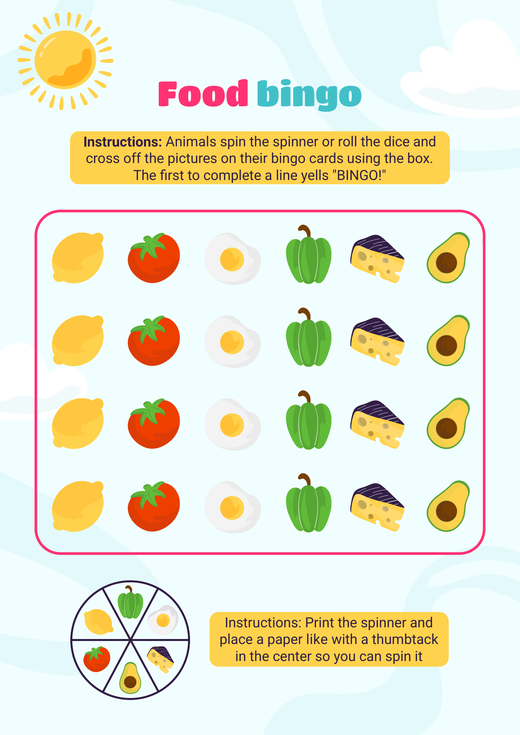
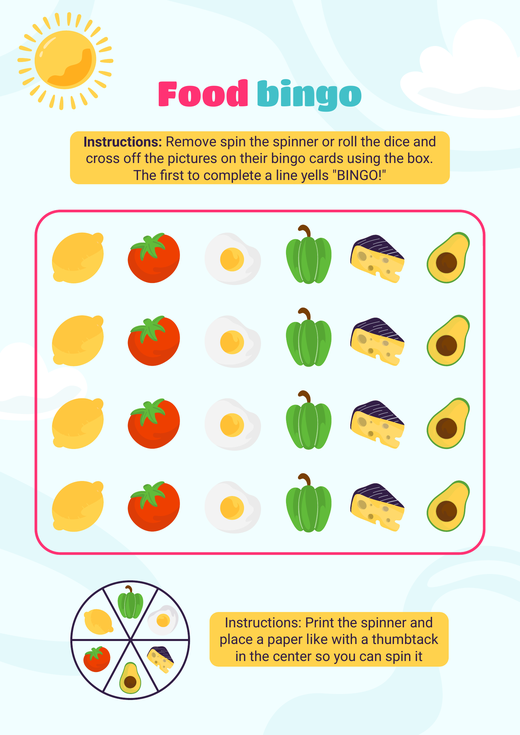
Animals: Animals -> Remove (191, 142)
